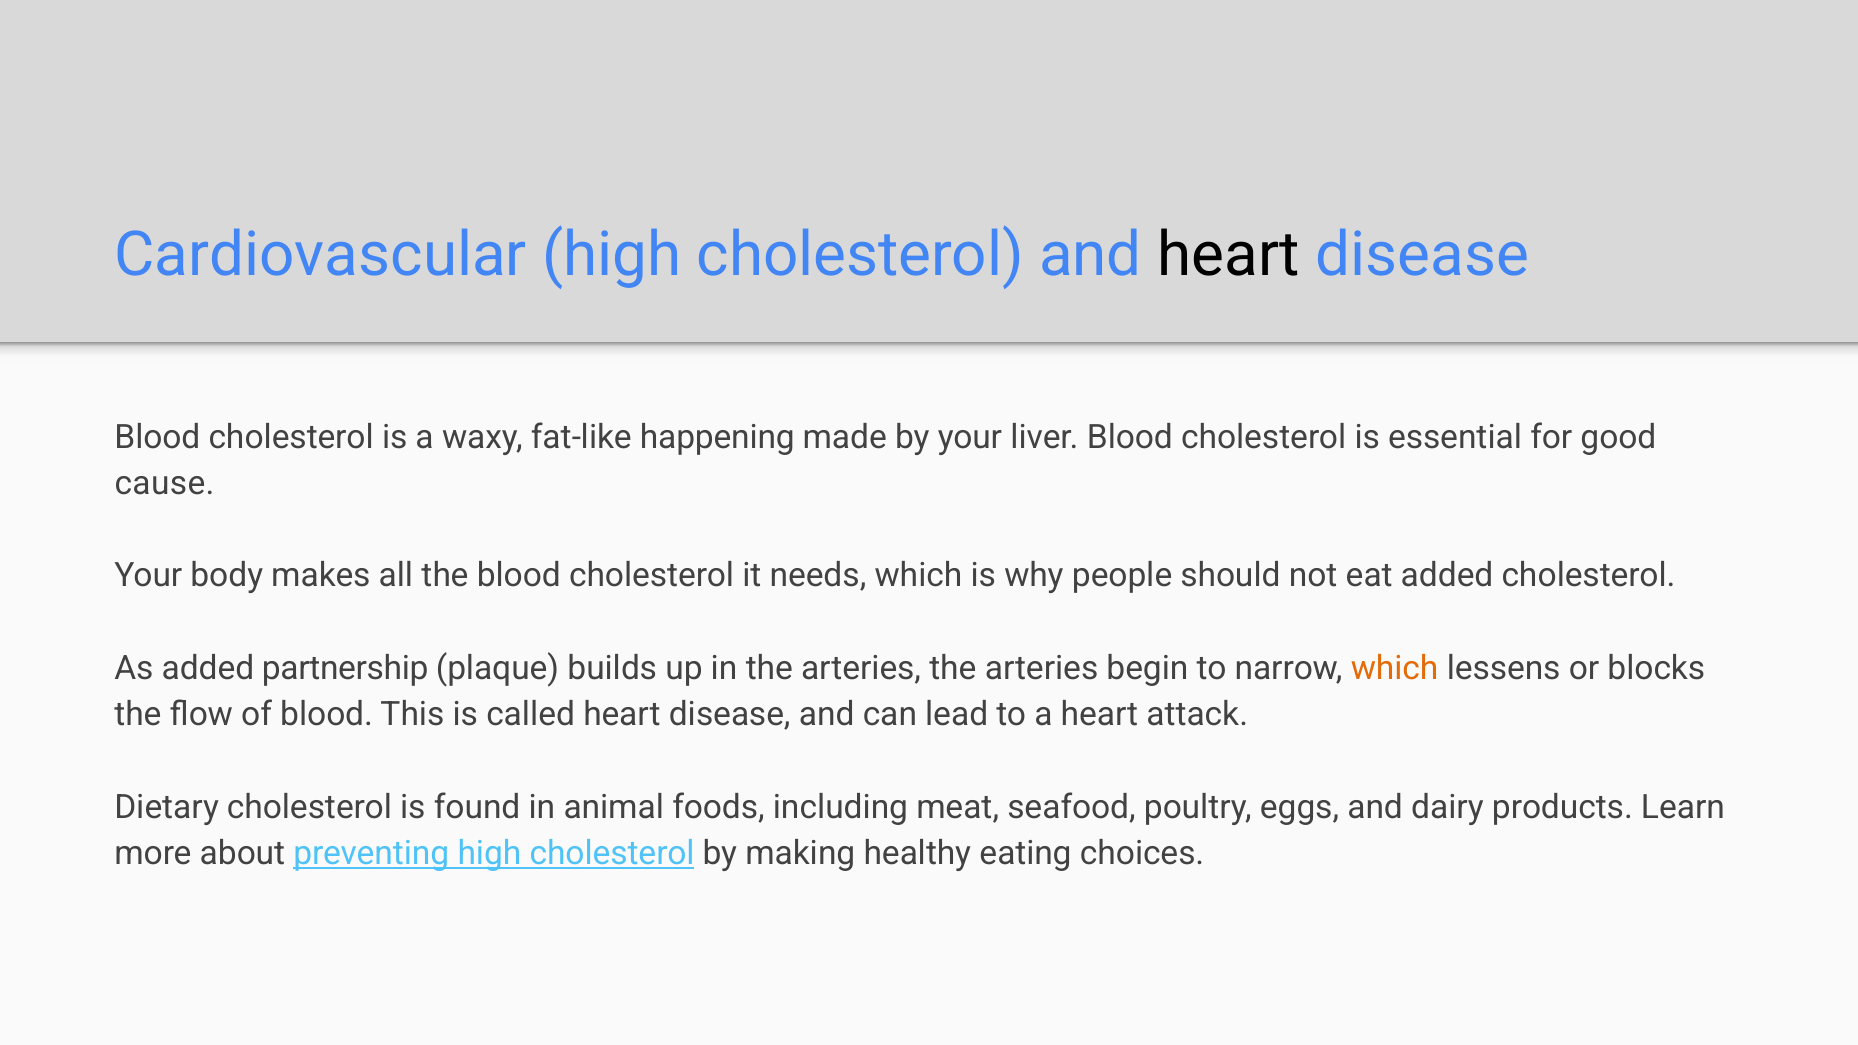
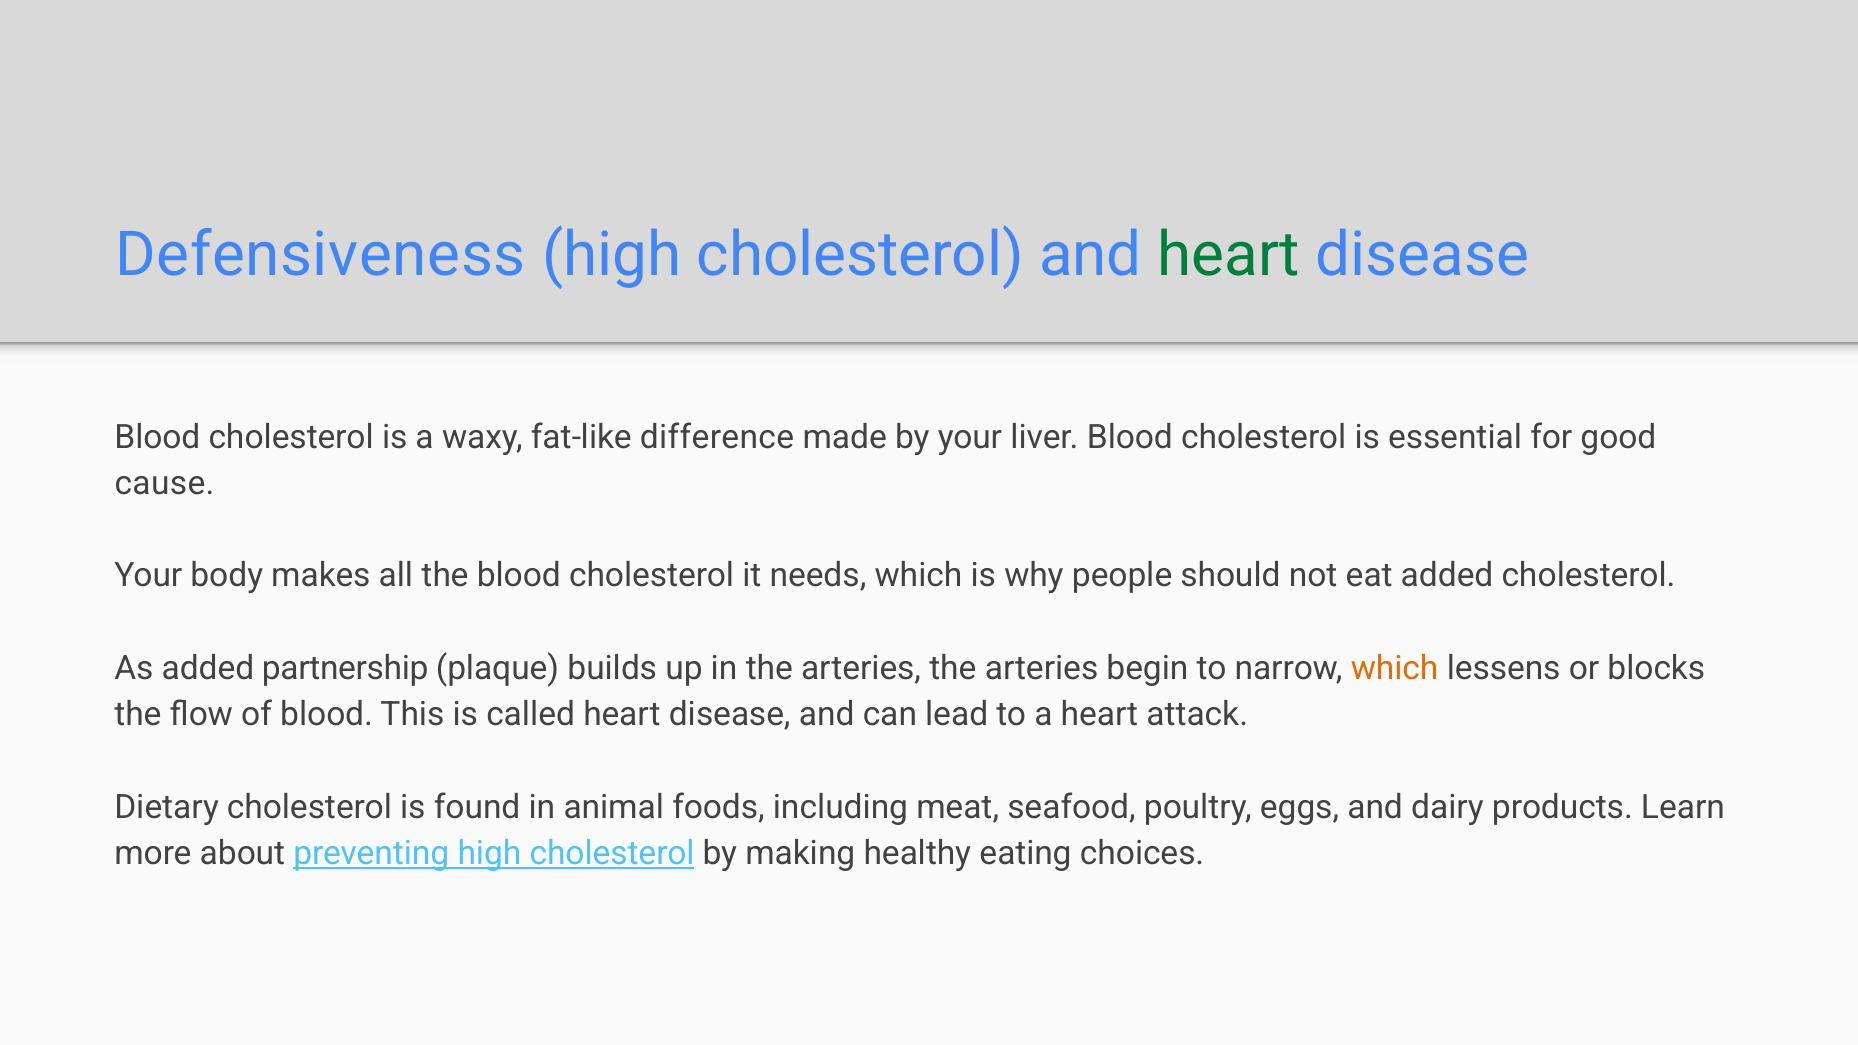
Cardiovascular: Cardiovascular -> Defensiveness (320, 255)
heart colour: black -> green (1229, 255)
happening: happening -> difference (717, 437)
